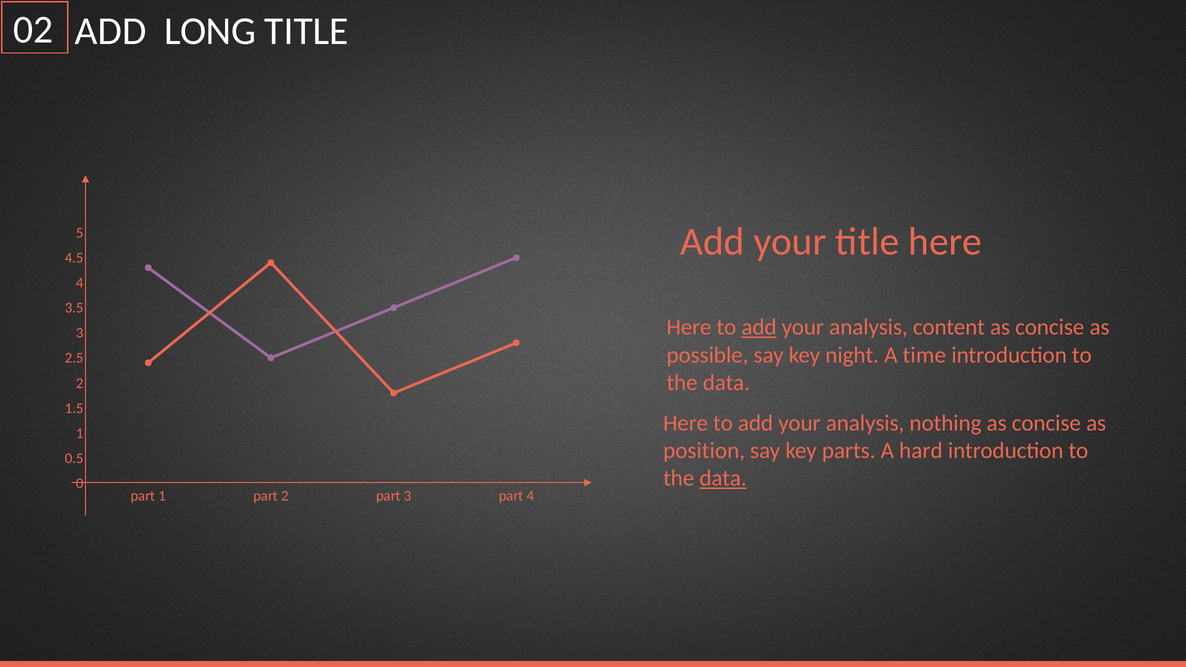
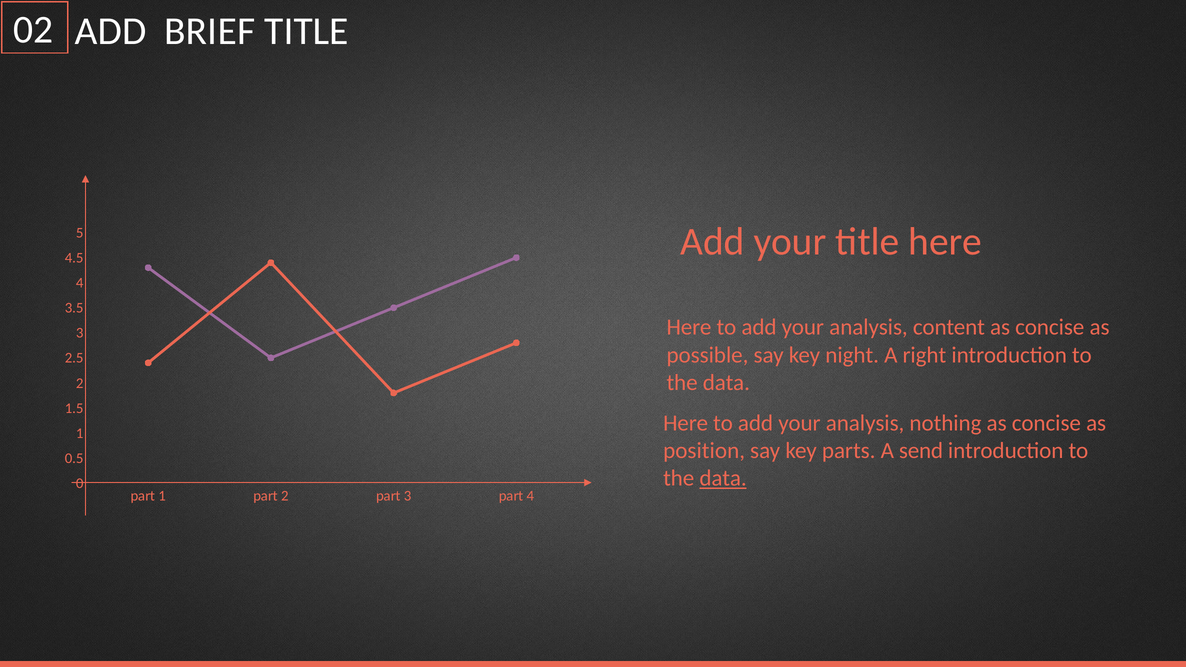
LONG: LONG -> BRIEF (210, 31)
add underline: present -> none (759, 327)
time: time -> right (924, 355)
hard: hard -> send (921, 451)
